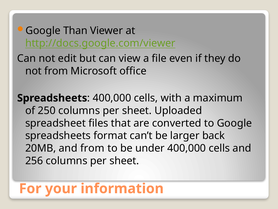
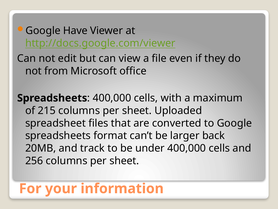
Than: Than -> Have (75, 31)
250: 250 -> 215 (47, 110)
and from: from -> track (92, 148)
